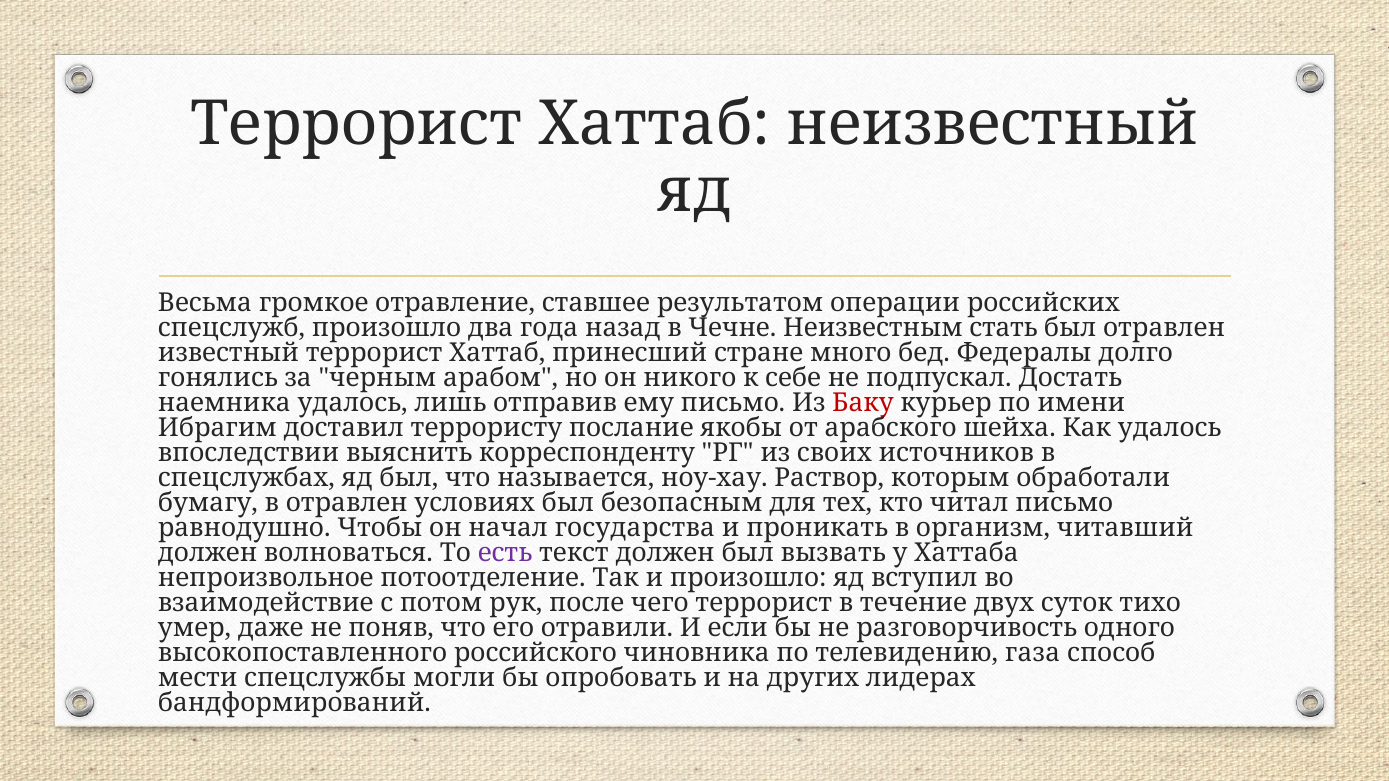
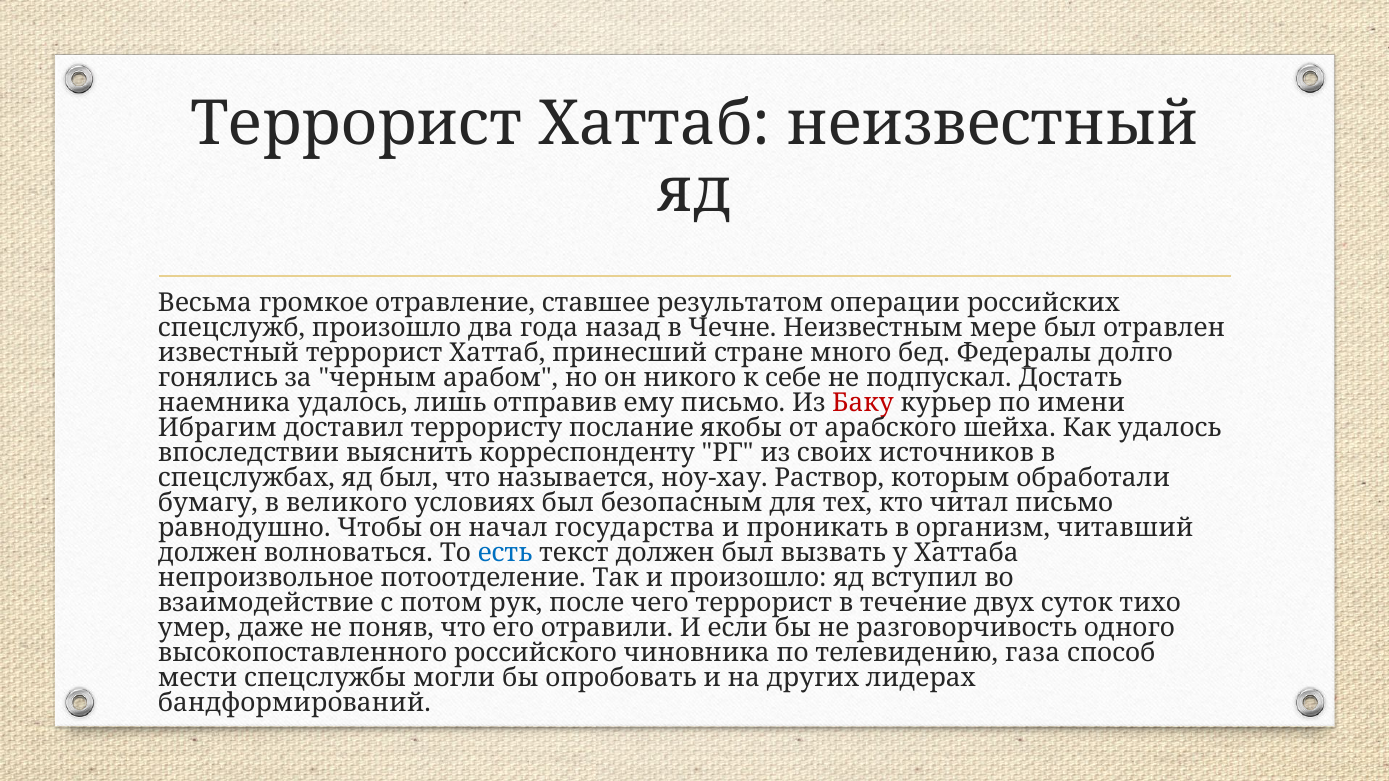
стать: стать -> мере (1003, 328)
в отравлен: отравлен -> великого (347, 503)
есть colour: purple -> blue (505, 553)
